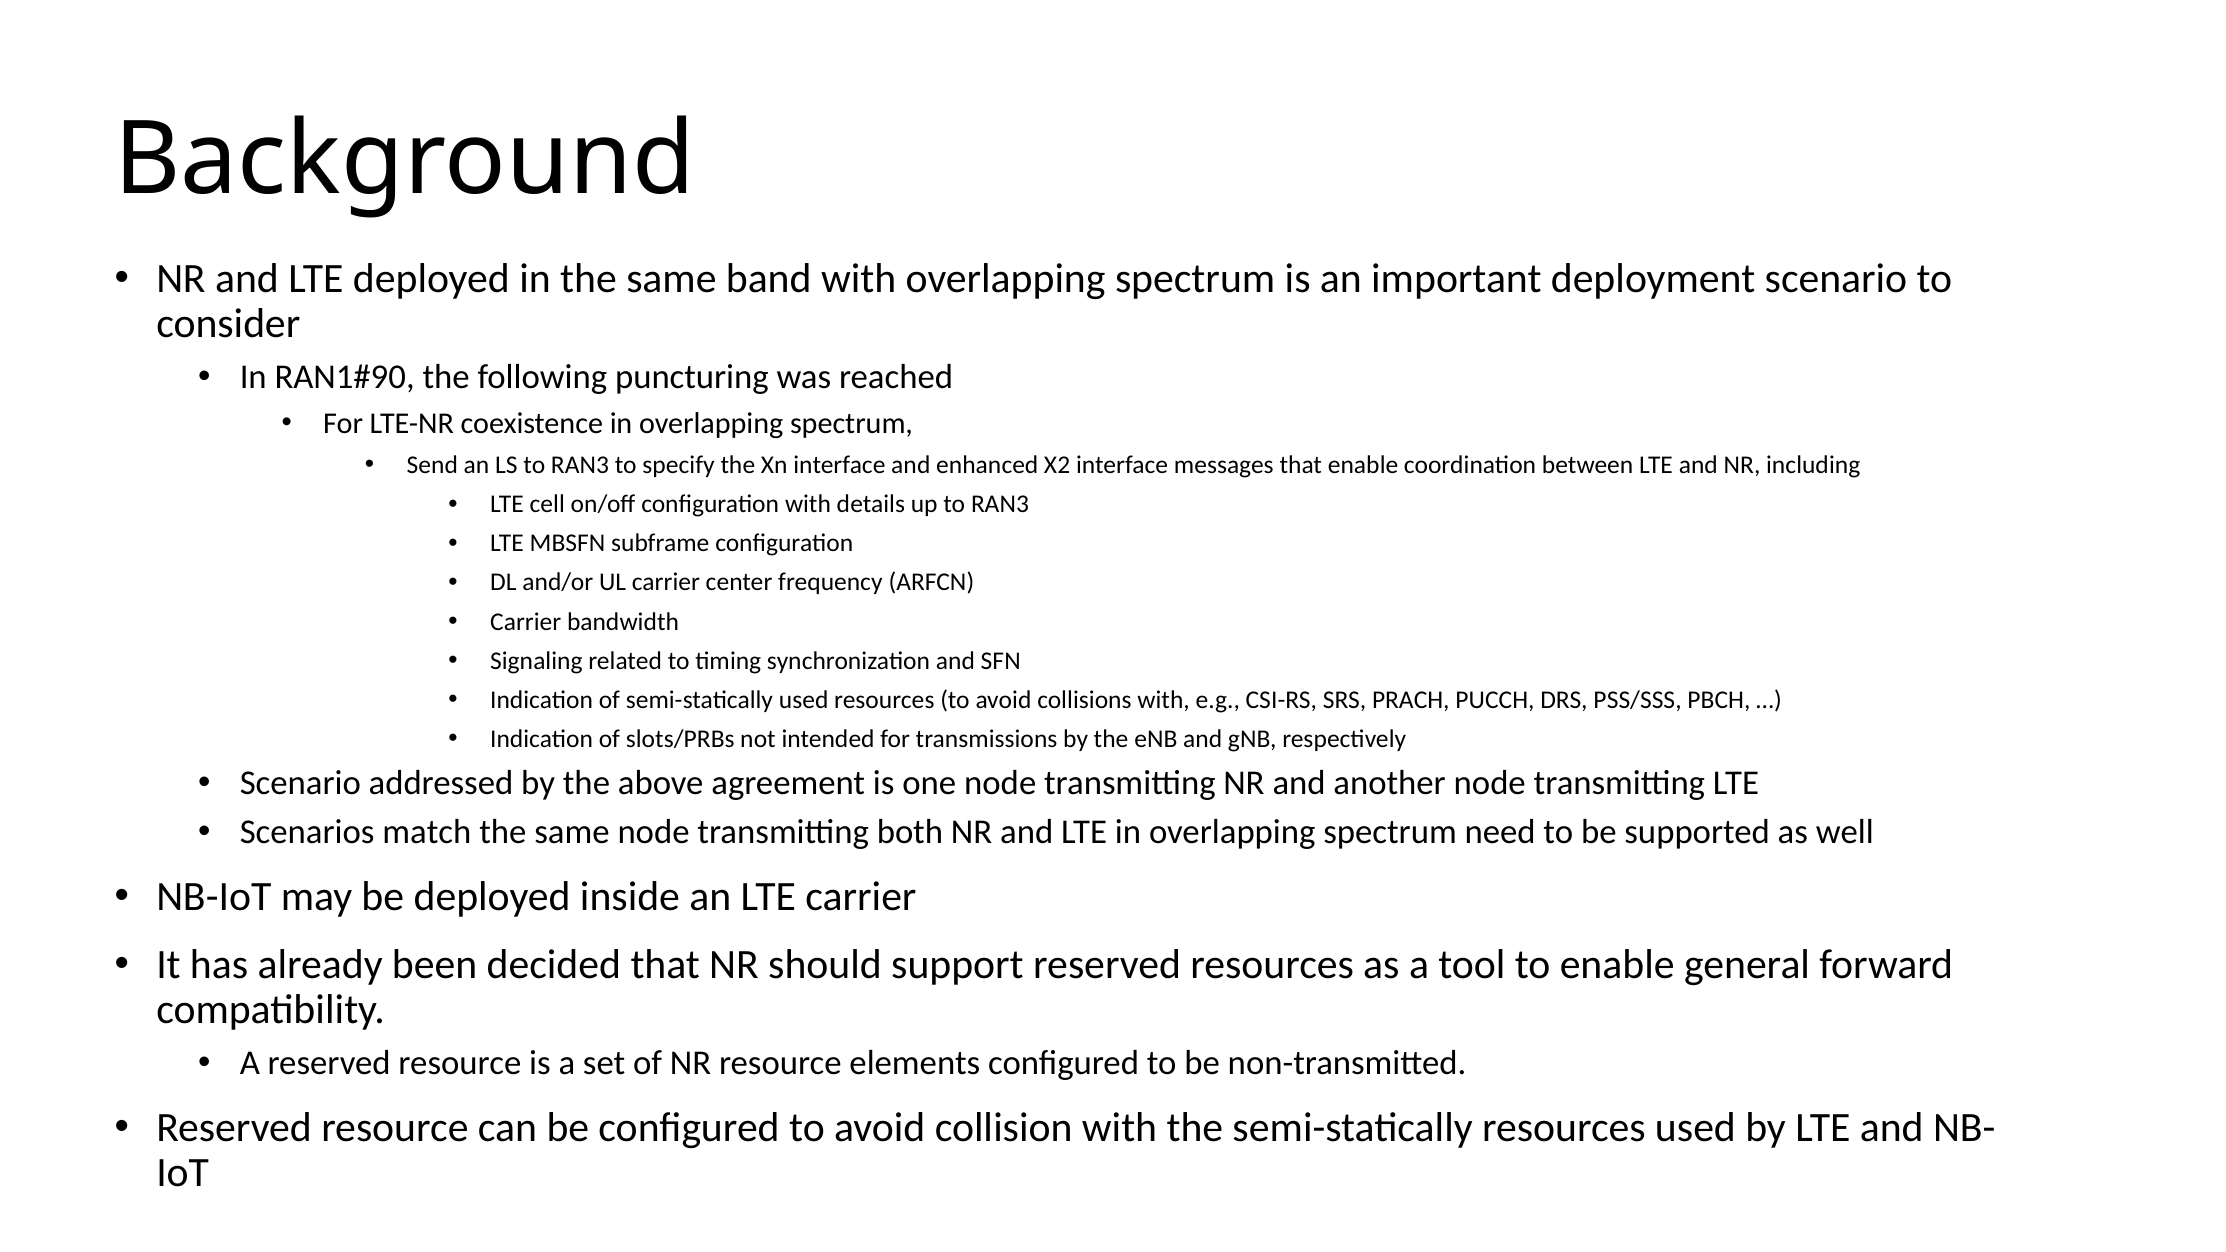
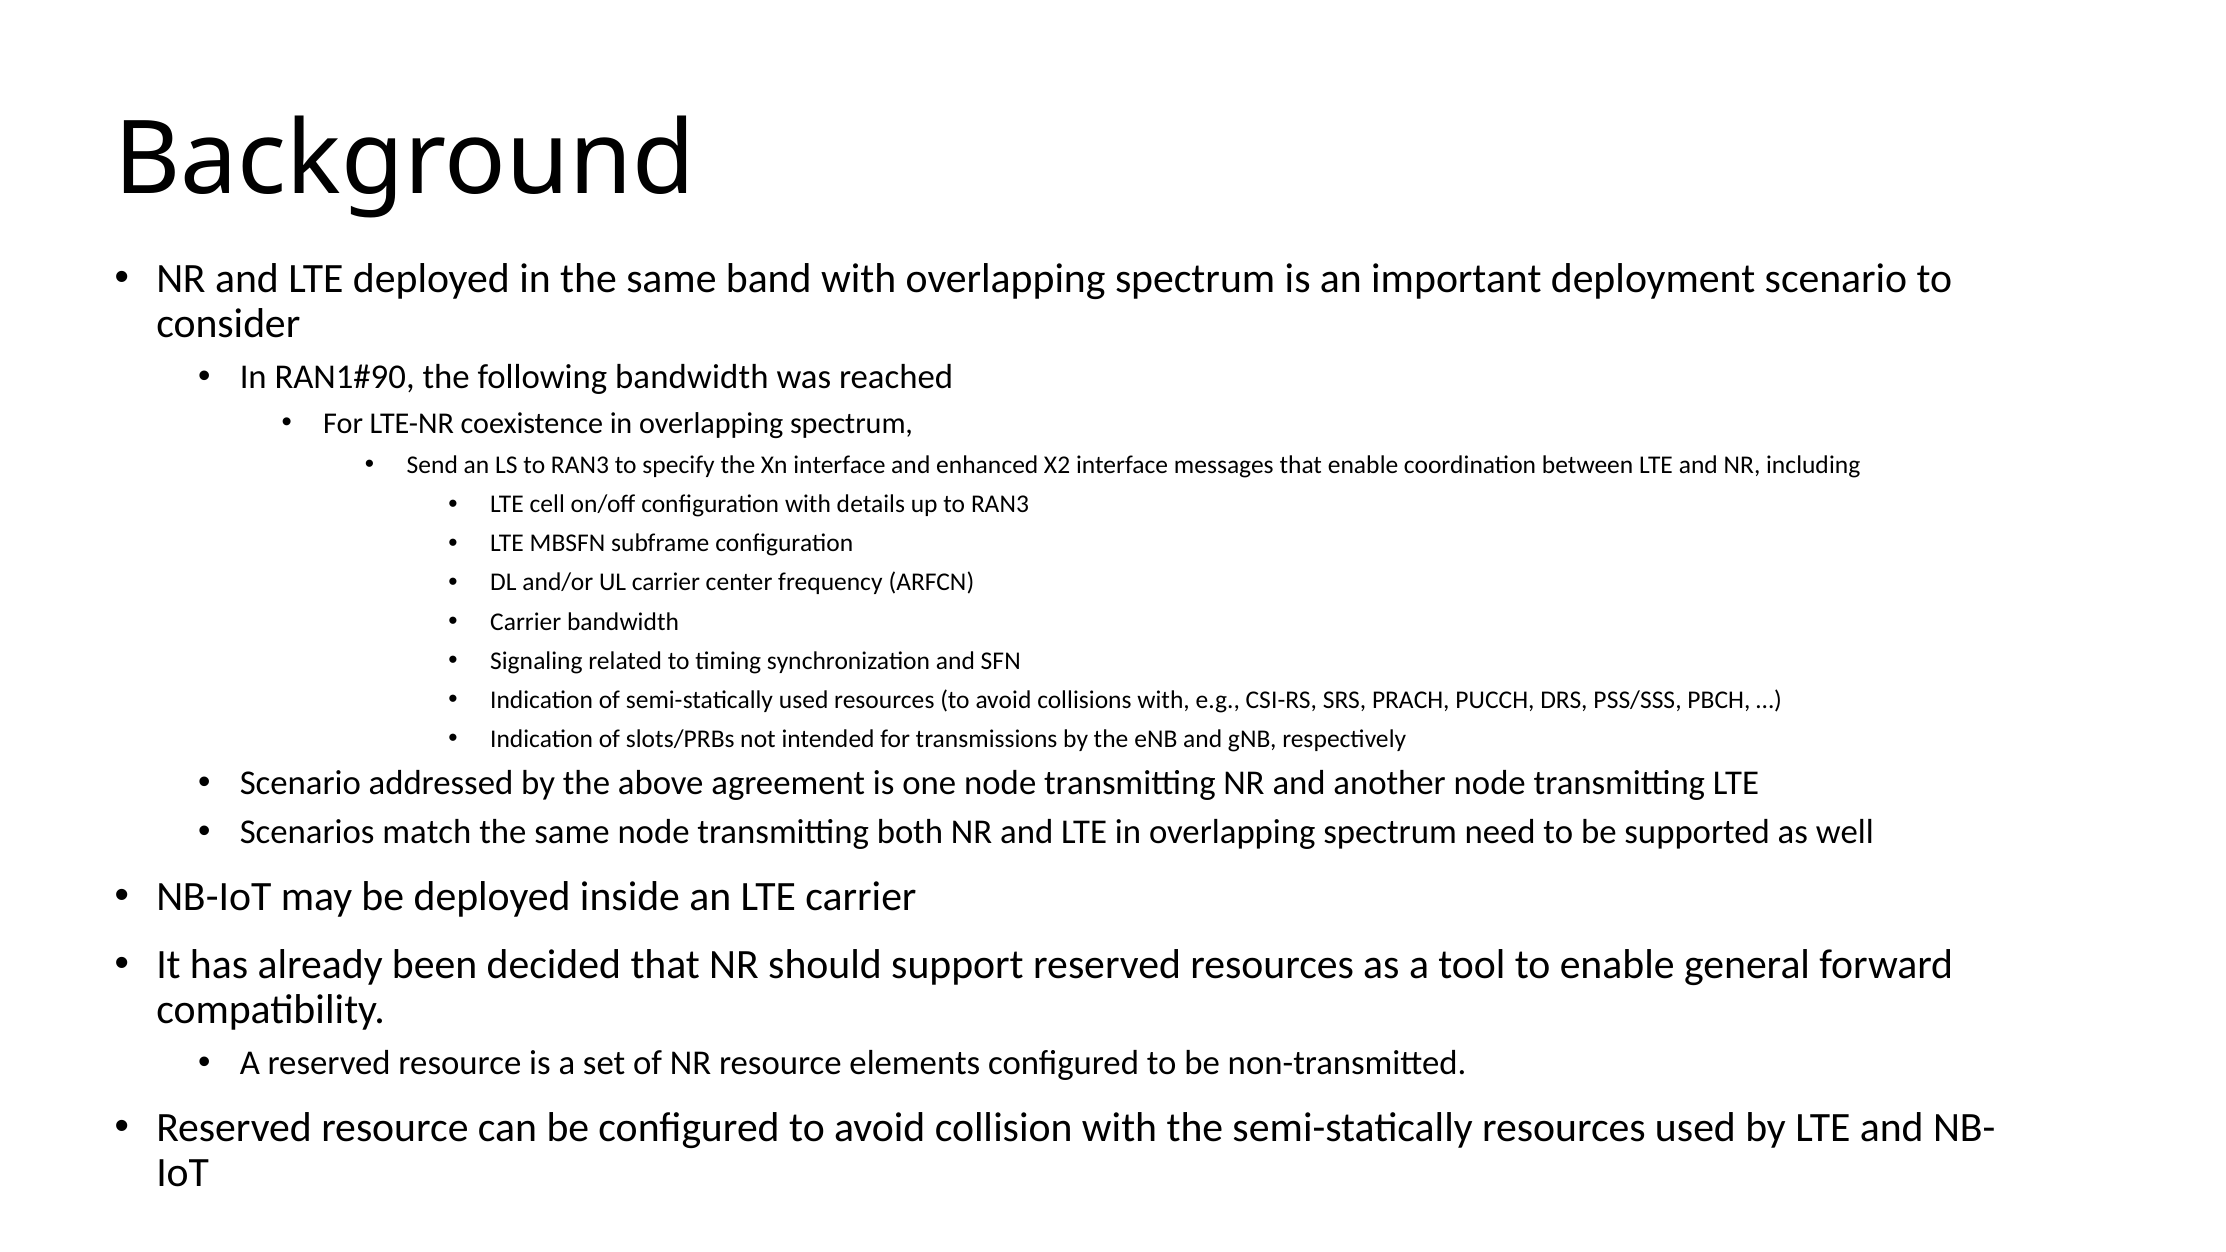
following puncturing: puncturing -> bandwidth (692, 377)
